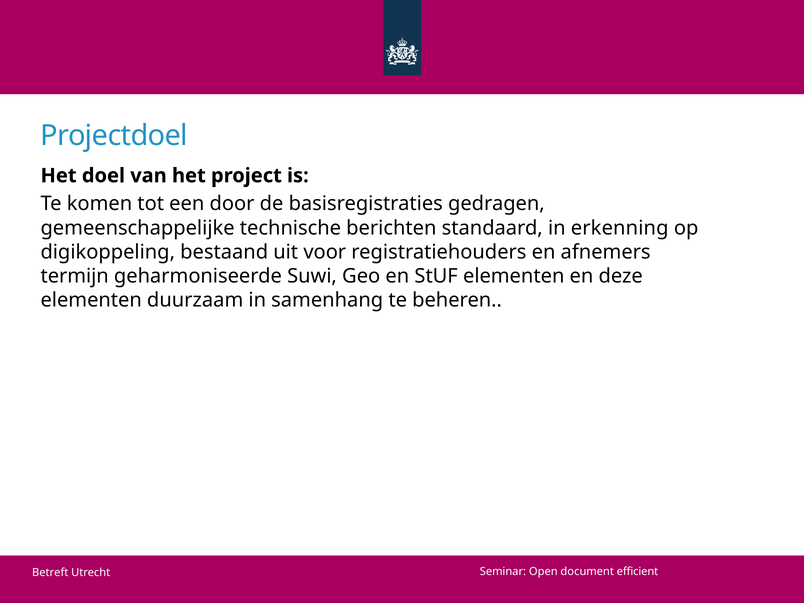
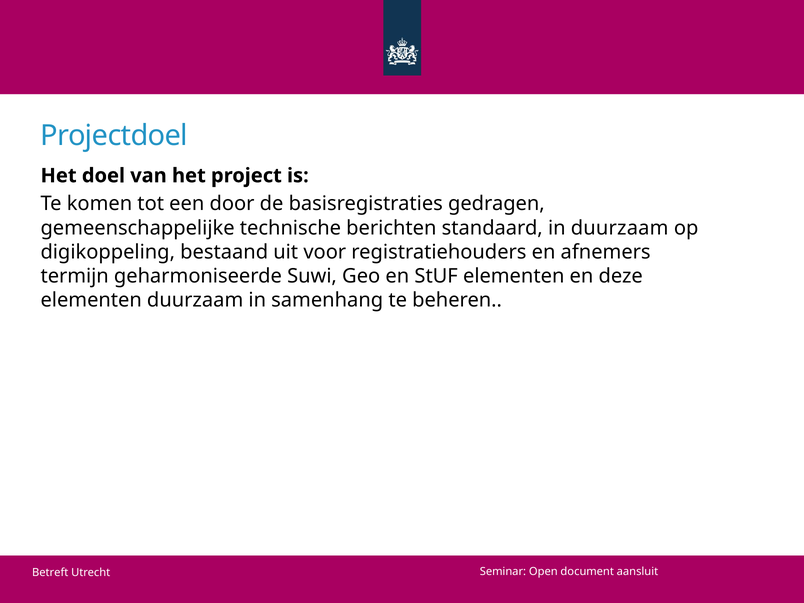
in erkenning: erkenning -> duurzaam (620, 228)
efficient: efficient -> aansluit (637, 572)
